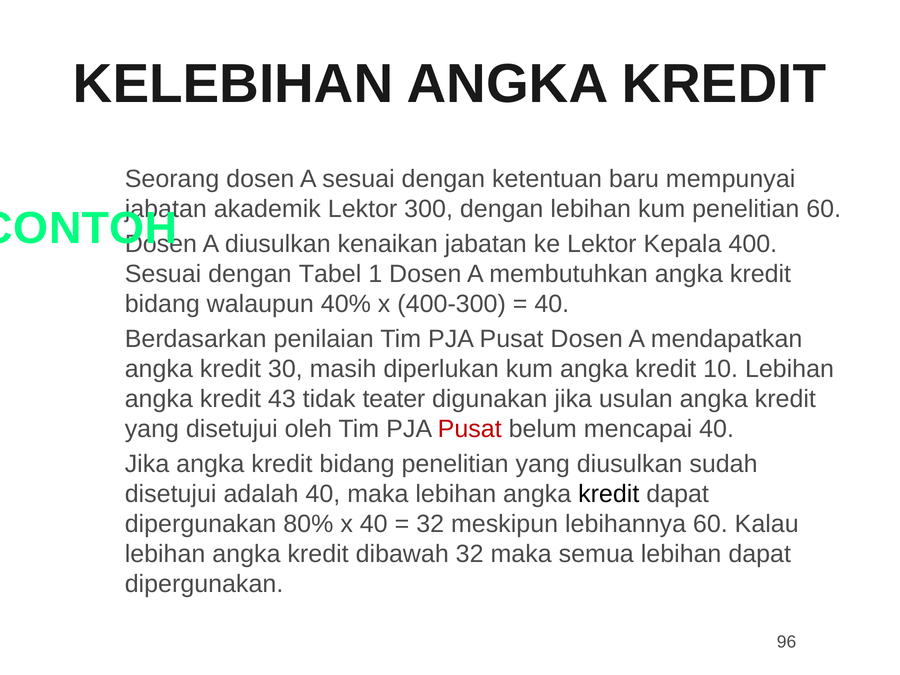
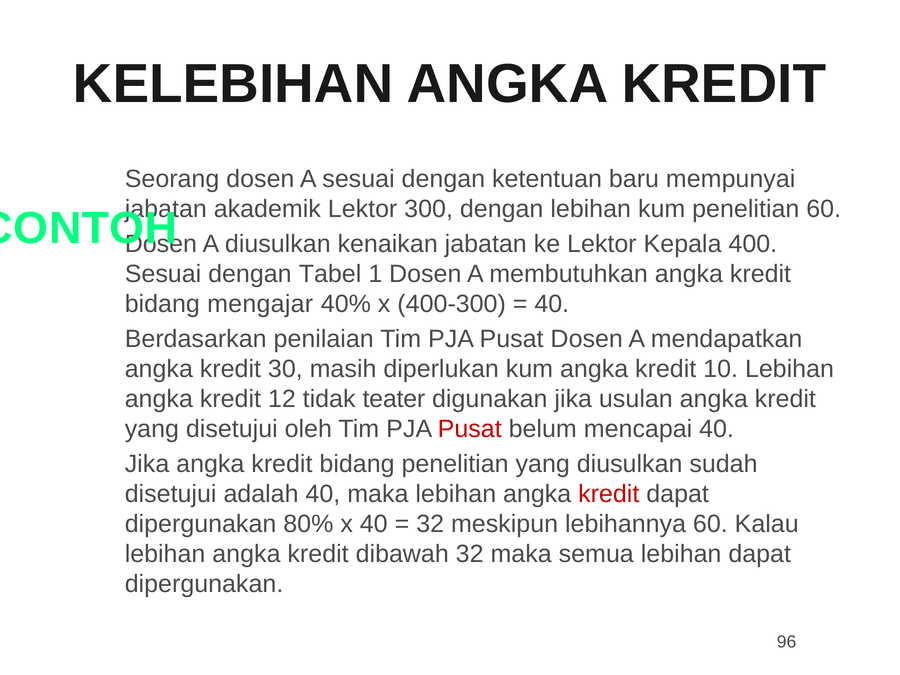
walaupun: walaupun -> mengajar (260, 304)
43: 43 -> 12 (282, 399)
kredit colour: black -> red (609, 494)
